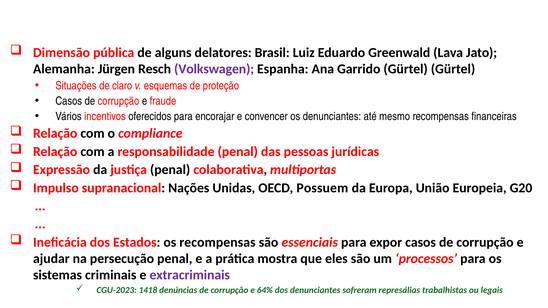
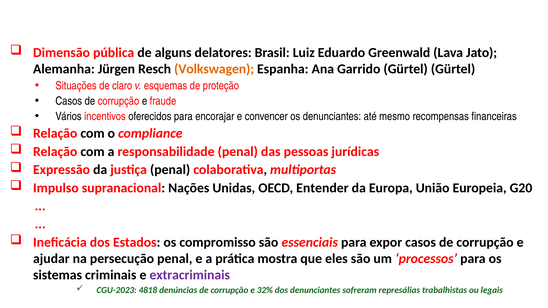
Volkswagen colour: purple -> orange (214, 69)
Possuem: Possuem -> Entender (322, 188)
os recompensas: recompensas -> compromisso (218, 242)
1418: 1418 -> 4818 (148, 290)
64%: 64% -> 32% (265, 290)
